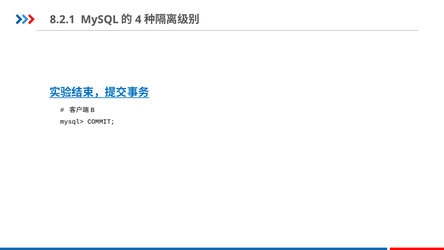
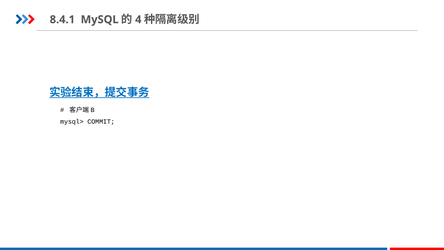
8.2.1: 8.2.1 -> 8.4.1 (62, 20)
